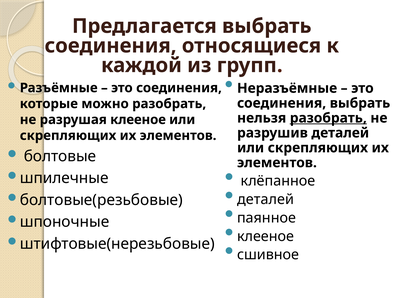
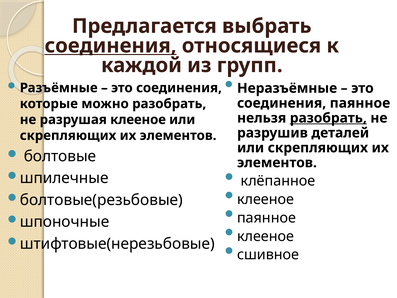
соединения underline: none -> present (111, 46)
соединения выбрать: выбрать -> паянное (360, 103)
деталей: деталей -> клееное (266, 199)
